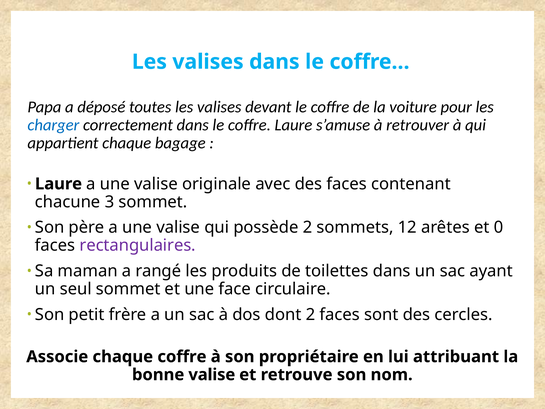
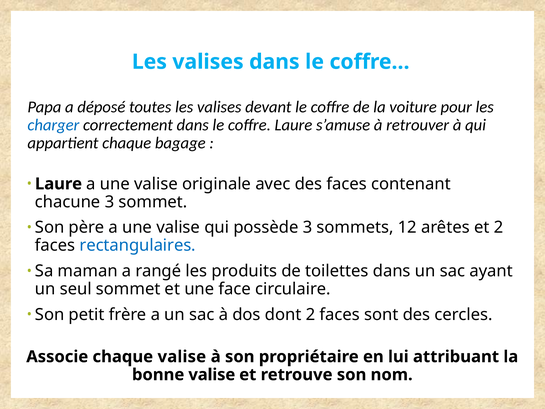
possède 2: 2 -> 3 (308, 227)
et 0: 0 -> 2 (498, 227)
rectangulaires colour: purple -> blue (138, 245)
chaque coffre: coffre -> valise (182, 356)
